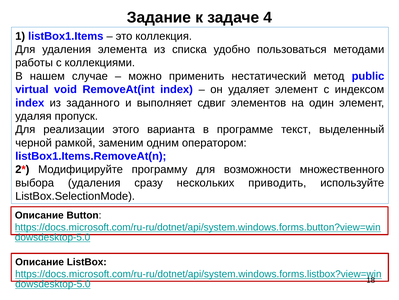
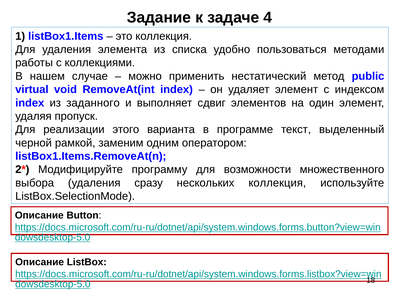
нескольких приводить: приводить -> коллекция (277, 182)
